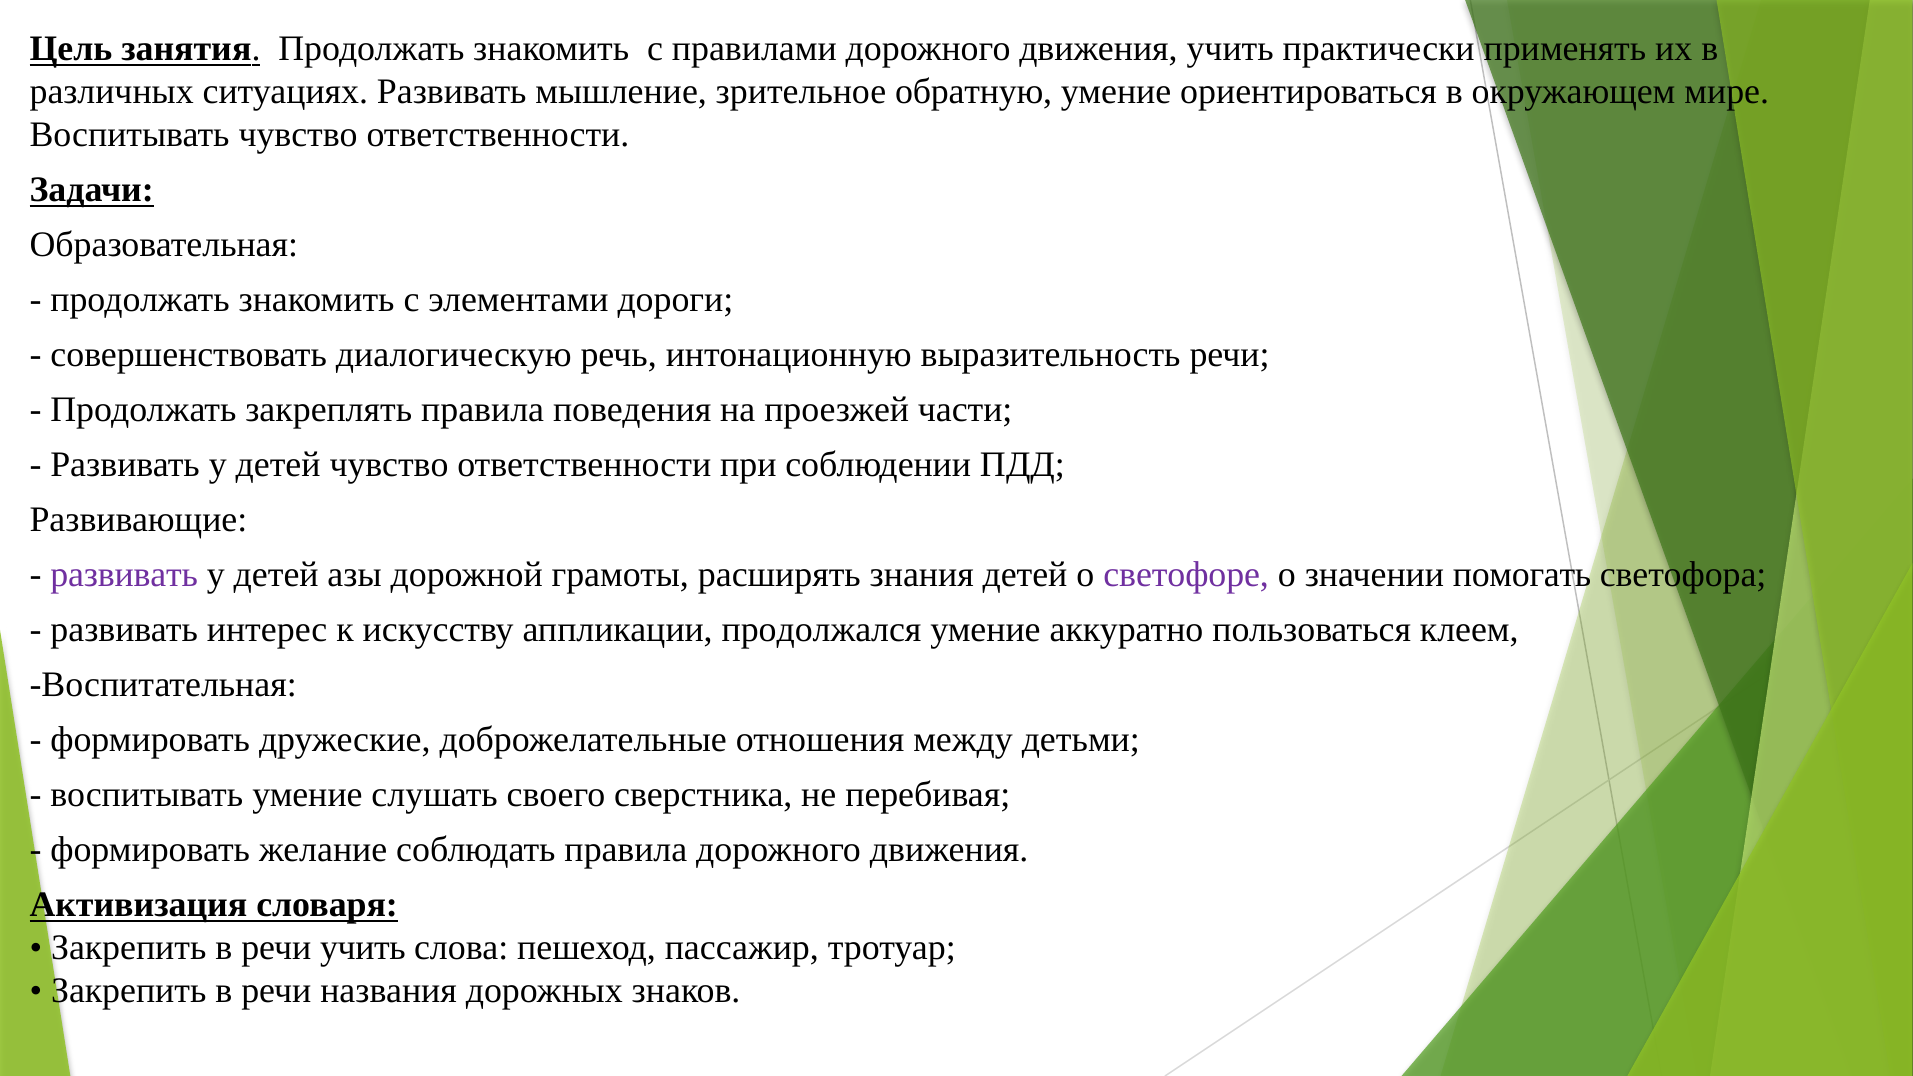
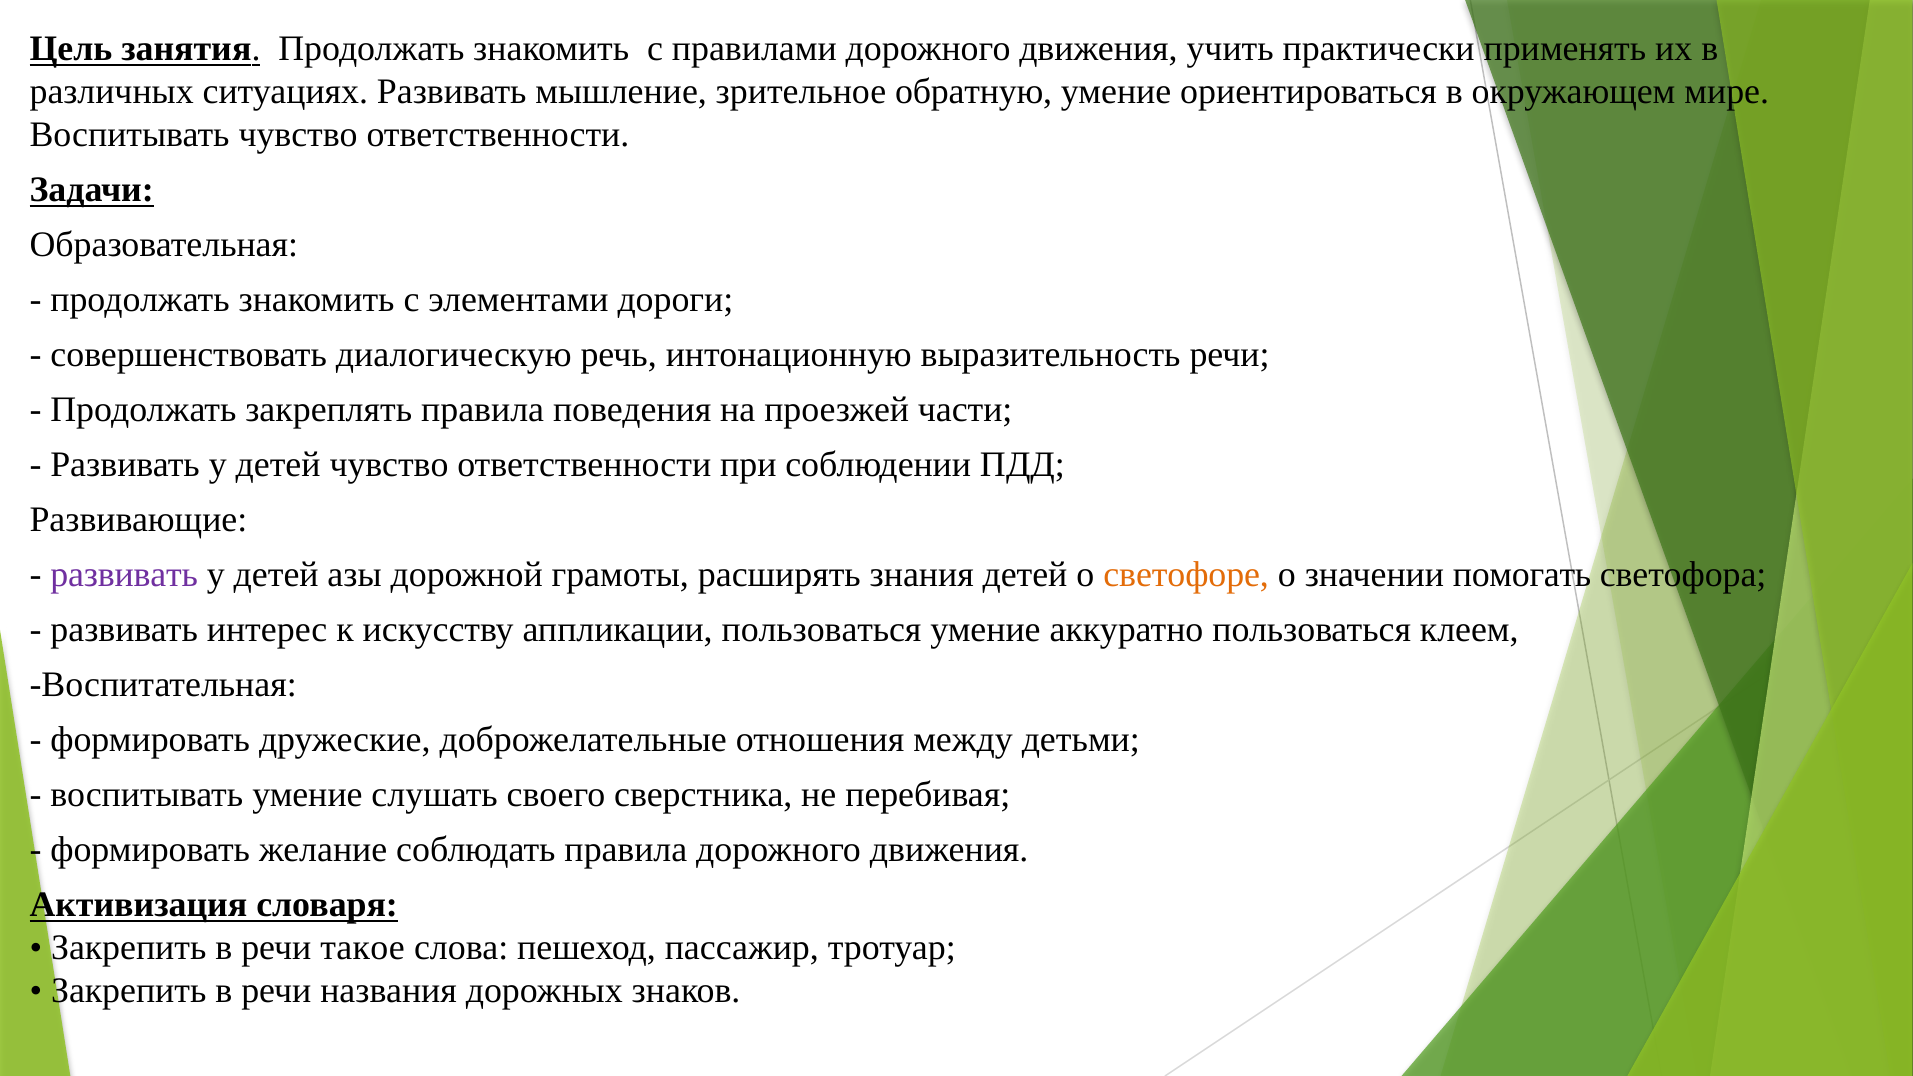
светофоре colour: purple -> orange (1186, 575)
аппликации продолжался: продолжался -> пользоваться (822, 630)
речи учить: учить -> такое (363, 948)
